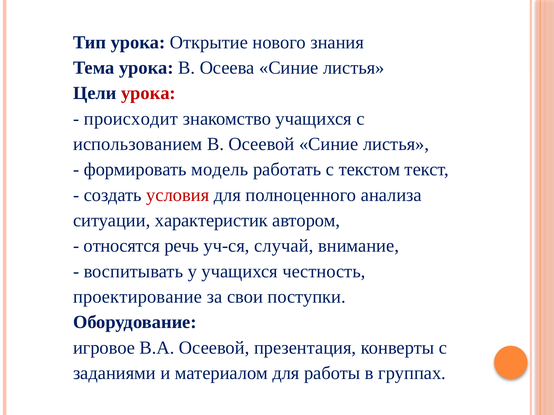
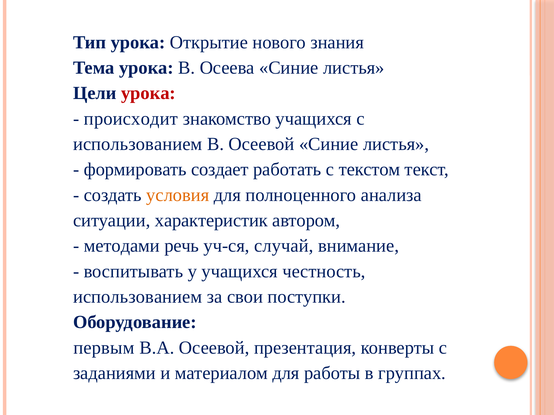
модель: модель -> создает (220, 170)
условия colour: red -> orange (178, 195)
относятся: относятся -> методами (122, 246)
проектирование: проектирование -> использованием (138, 297)
игровое: игровое -> первым (104, 348)
